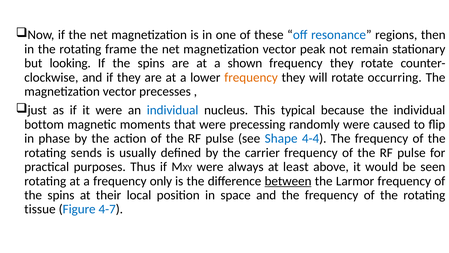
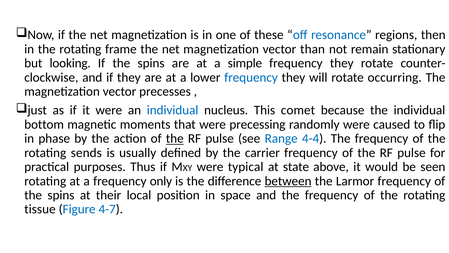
peak: peak -> than (313, 49)
shown: shown -> simple (245, 63)
frequency colour: orange -> blue (251, 77)
typical: typical -> comet (298, 110)
the underline: none -> present (175, 138)
Shape: Shape -> Range (281, 138)
always: always -> typical (246, 167)
least: least -> state (296, 167)
